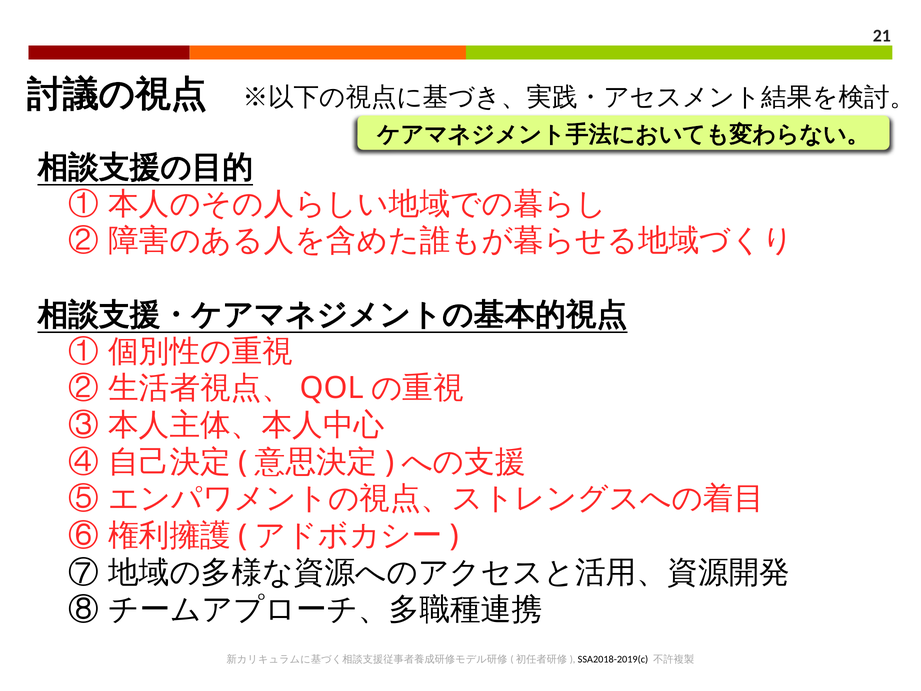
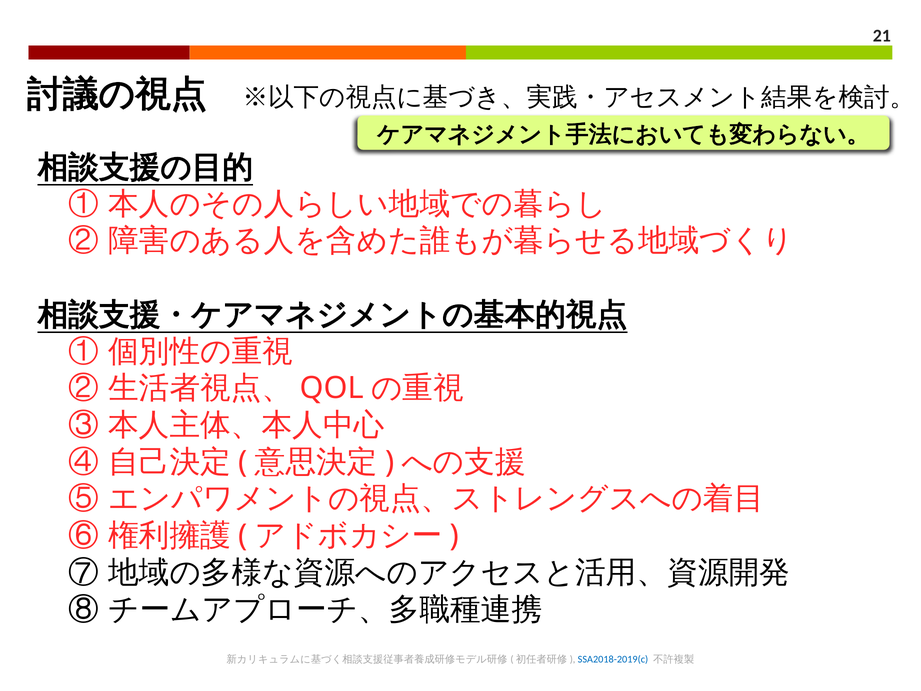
SSA2018-2019(c colour: black -> blue (613, 659)
